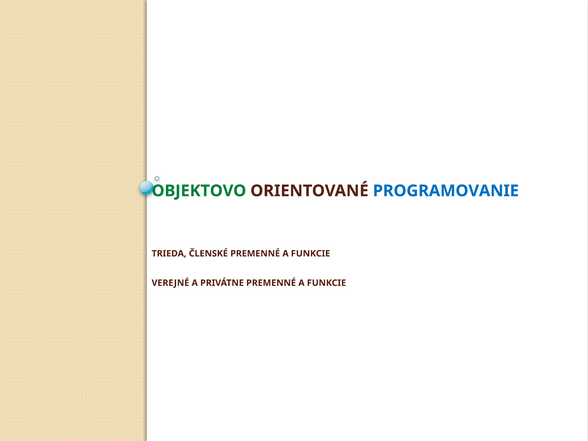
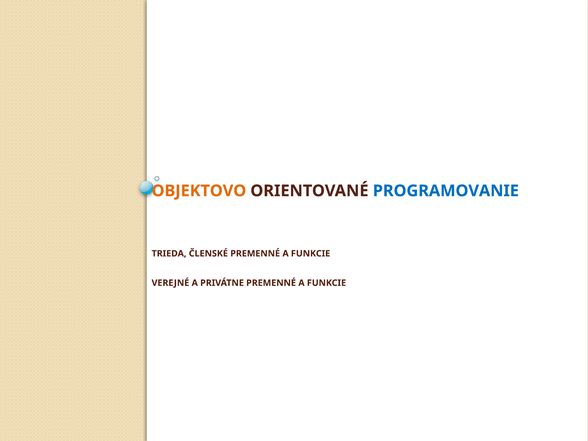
OBJEKTOVO colour: green -> orange (199, 191)
